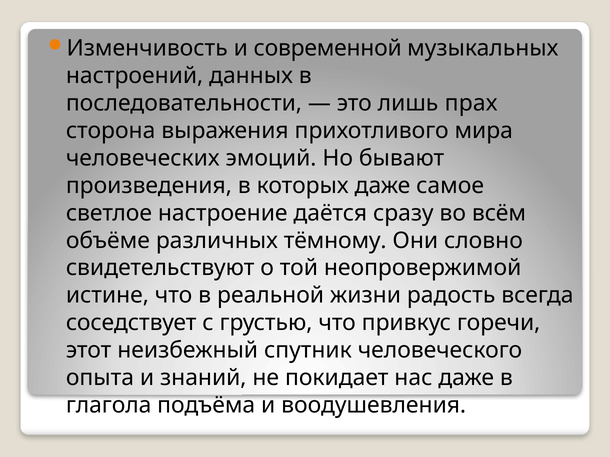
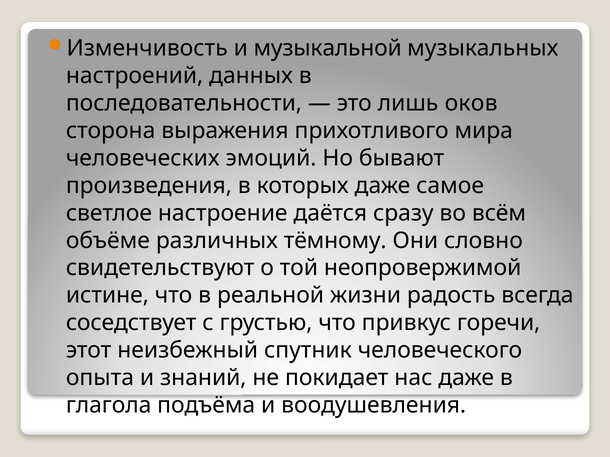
современной: современной -> музыкальной (328, 48)
прах: прах -> оков (471, 103)
